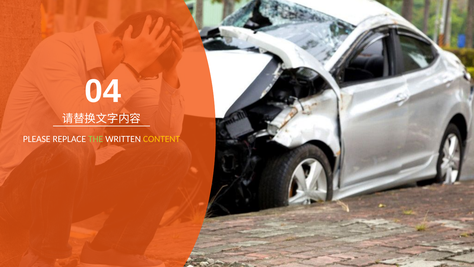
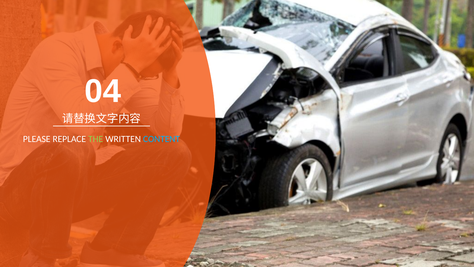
CONTENT colour: yellow -> light blue (162, 139)
